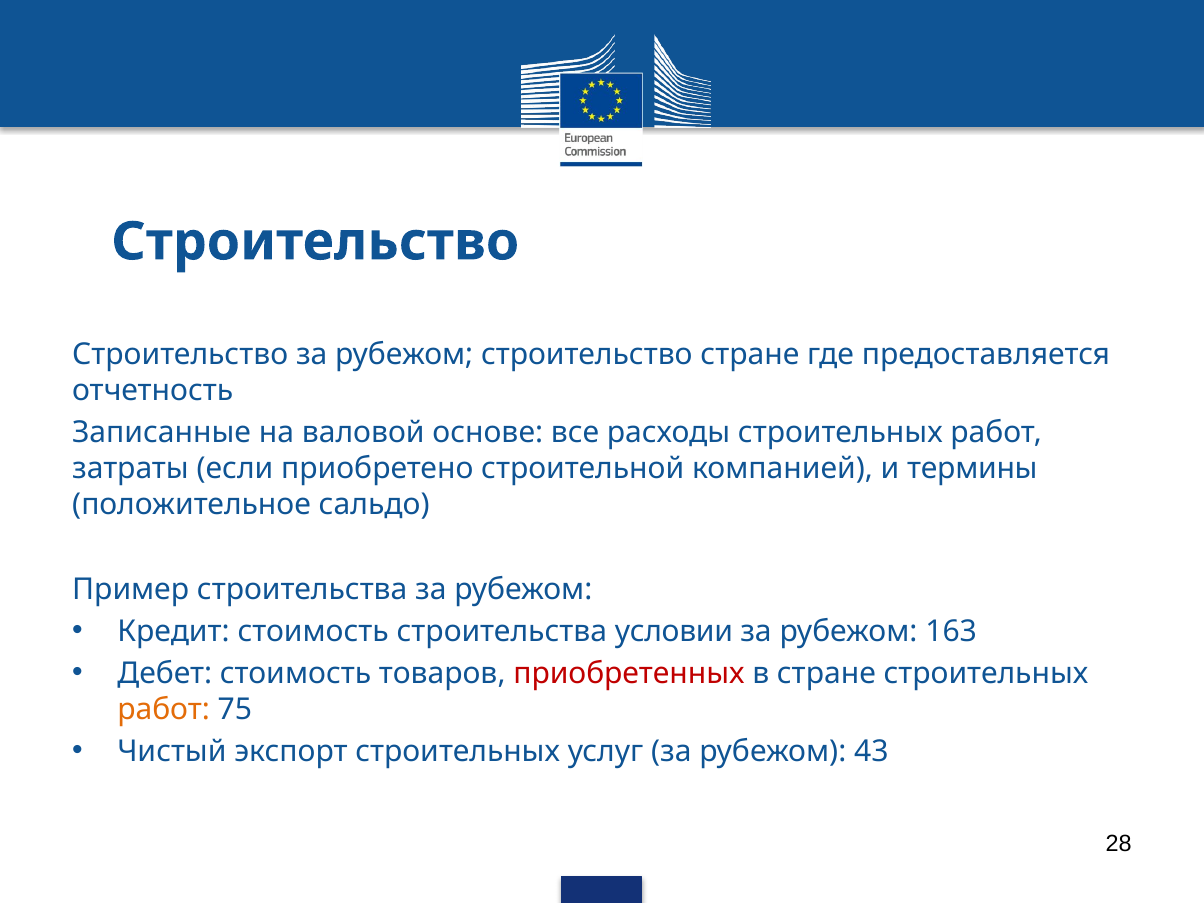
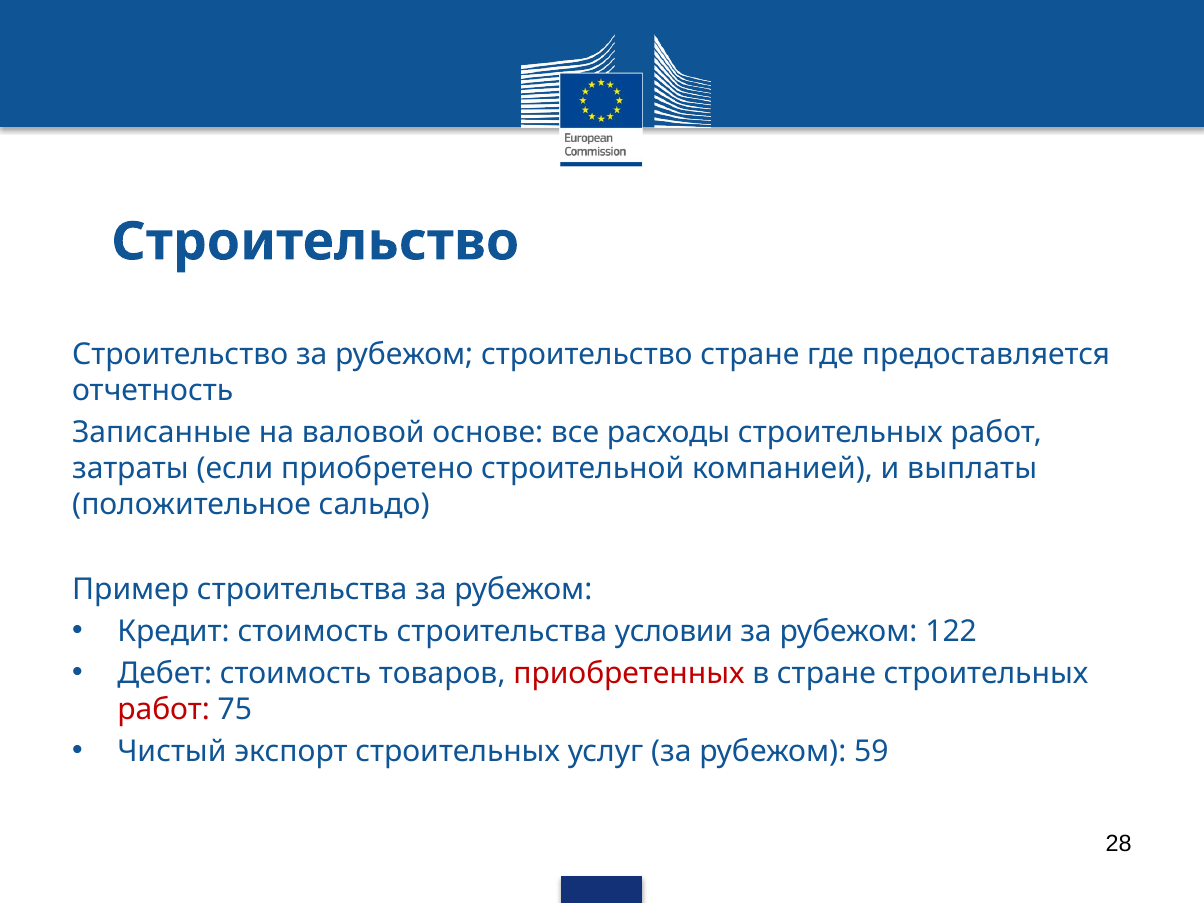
термины: термины -> выплаты (972, 469)
163: 163 -> 122 (951, 631)
работ colour: orange -> red (164, 710)
43: 43 -> 59 (871, 752)
